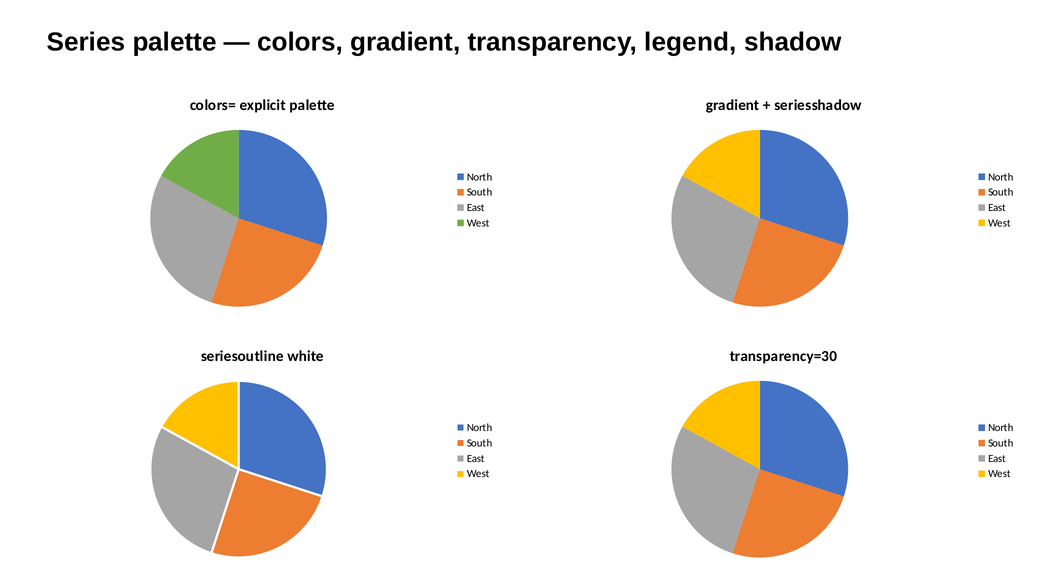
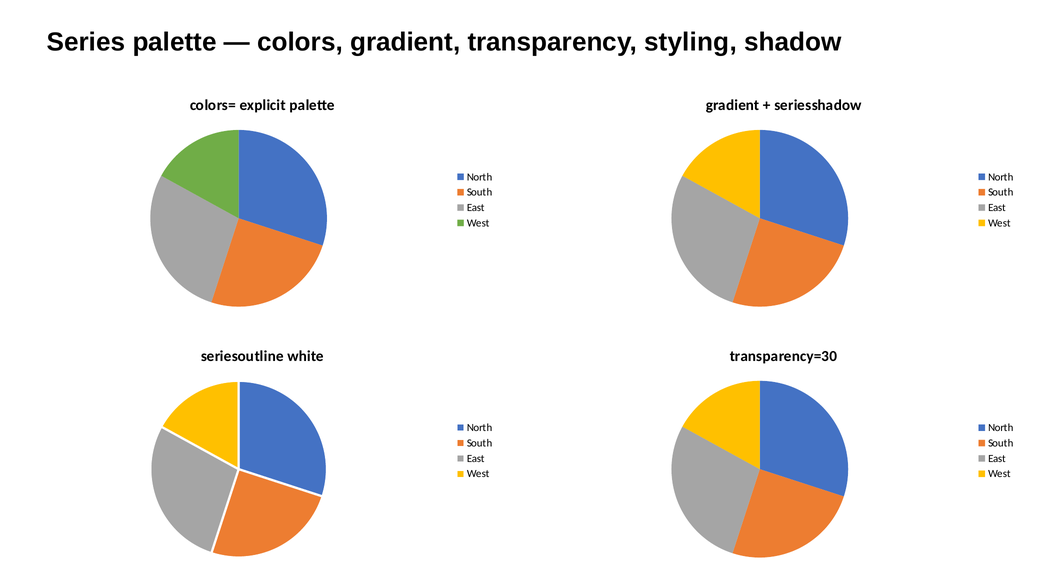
legend: legend -> styling (690, 42)
